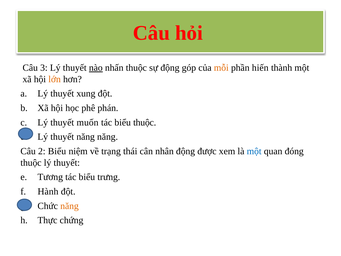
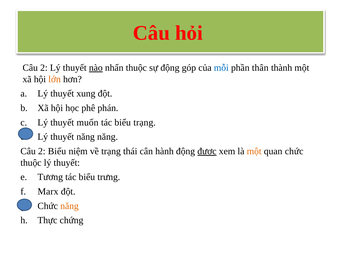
3: 3 -> 2 (44, 68)
mỗi colour: orange -> blue (221, 68)
hiến: hiến -> thân (260, 68)
biểu thuộc: thuộc -> trạng (145, 122)
nhân: nhân -> hành (164, 151)
được underline: none -> present (207, 151)
một colour: blue -> orange (254, 151)
quan đóng: đóng -> chức (294, 151)
Hành: Hành -> Marx (48, 191)
